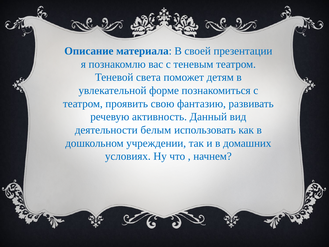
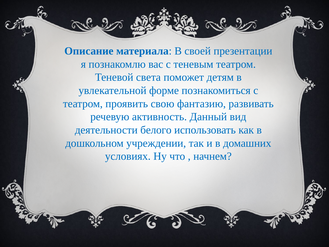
белым: белым -> белого (156, 130)
